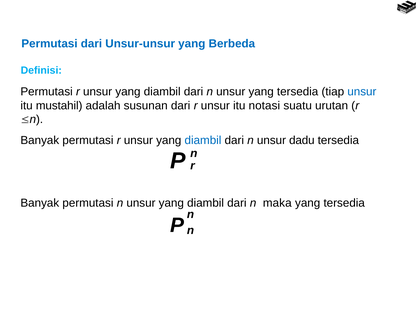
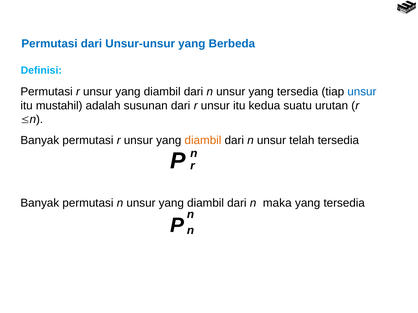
notasi: notasi -> kedua (264, 106)
diambil colour: blue -> orange (203, 141)
dadu: dadu -> telah (302, 141)
